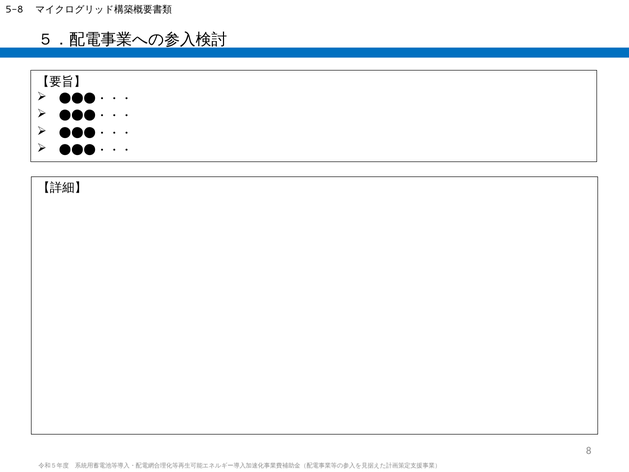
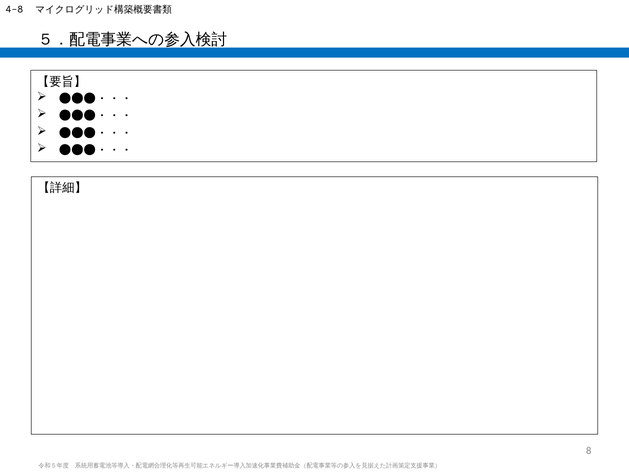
5-8: 5-8 -> 4-8 (14, 10)
